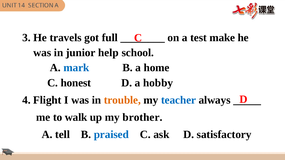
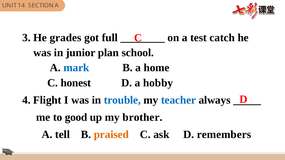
travels: travels -> grades (66, 38)
make: make -> catch (222, 38)
help: help -> plan (108, 53)
trouble colour: orange -> blue (122, 100)
walk: walk -> good (76, 117)
praised colour: blue -> orange (111, 135)
satisfactory: satisfactory -> remembers (224, 135)
